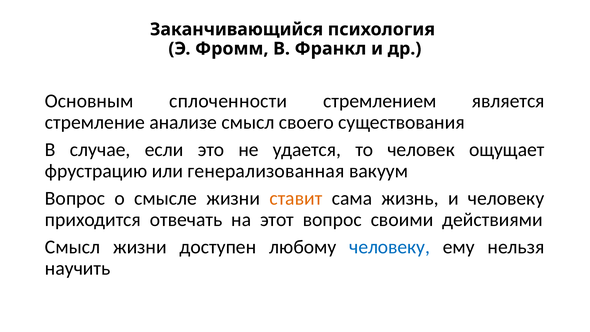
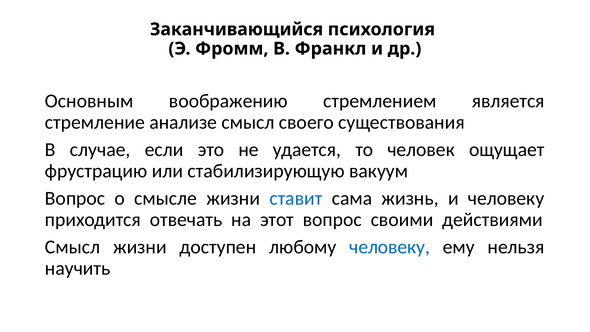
сплоченности: сплоченности -> воображению (228, 101)
генерализованная: генерализованная -> стабилизирующую (266, 171)
ставит colour: orange -> blue (296, 198)
